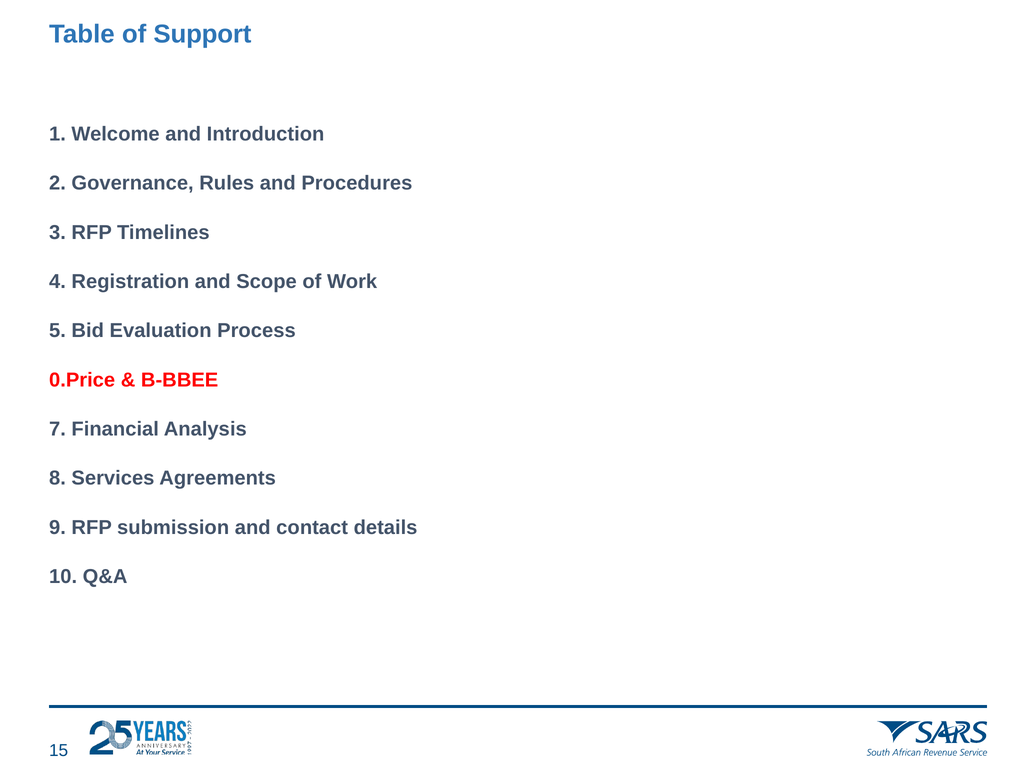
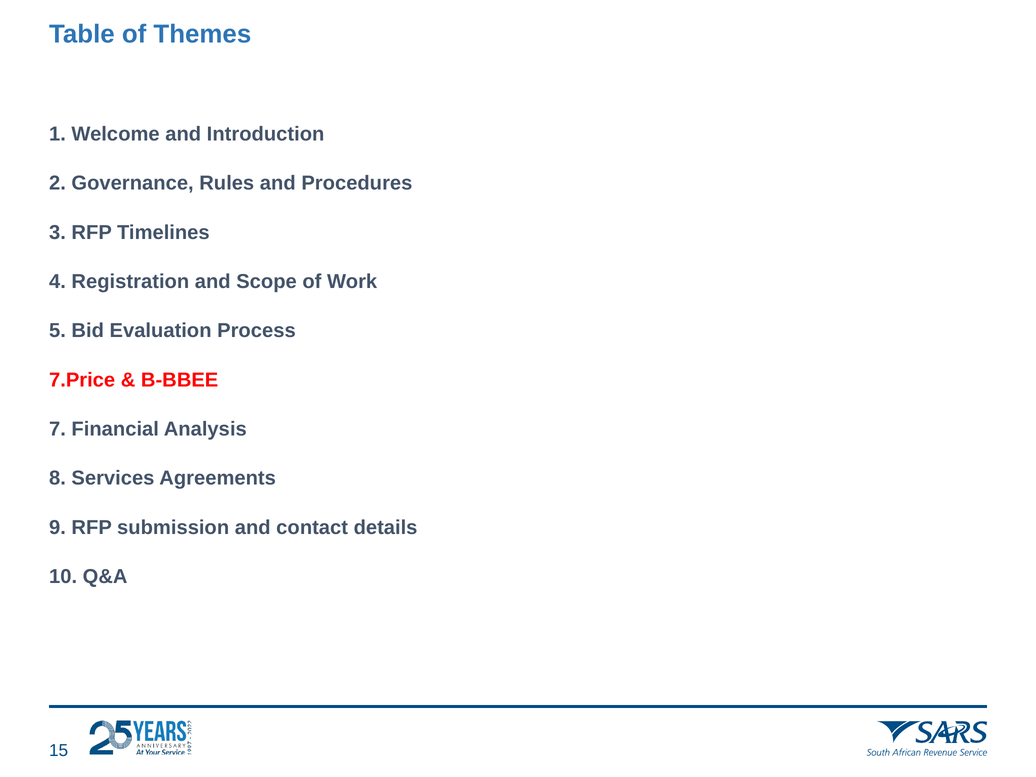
Support: Support -> Themes (202, 34)
0.Price: 0.Price -> 7.Price (82, 380)
